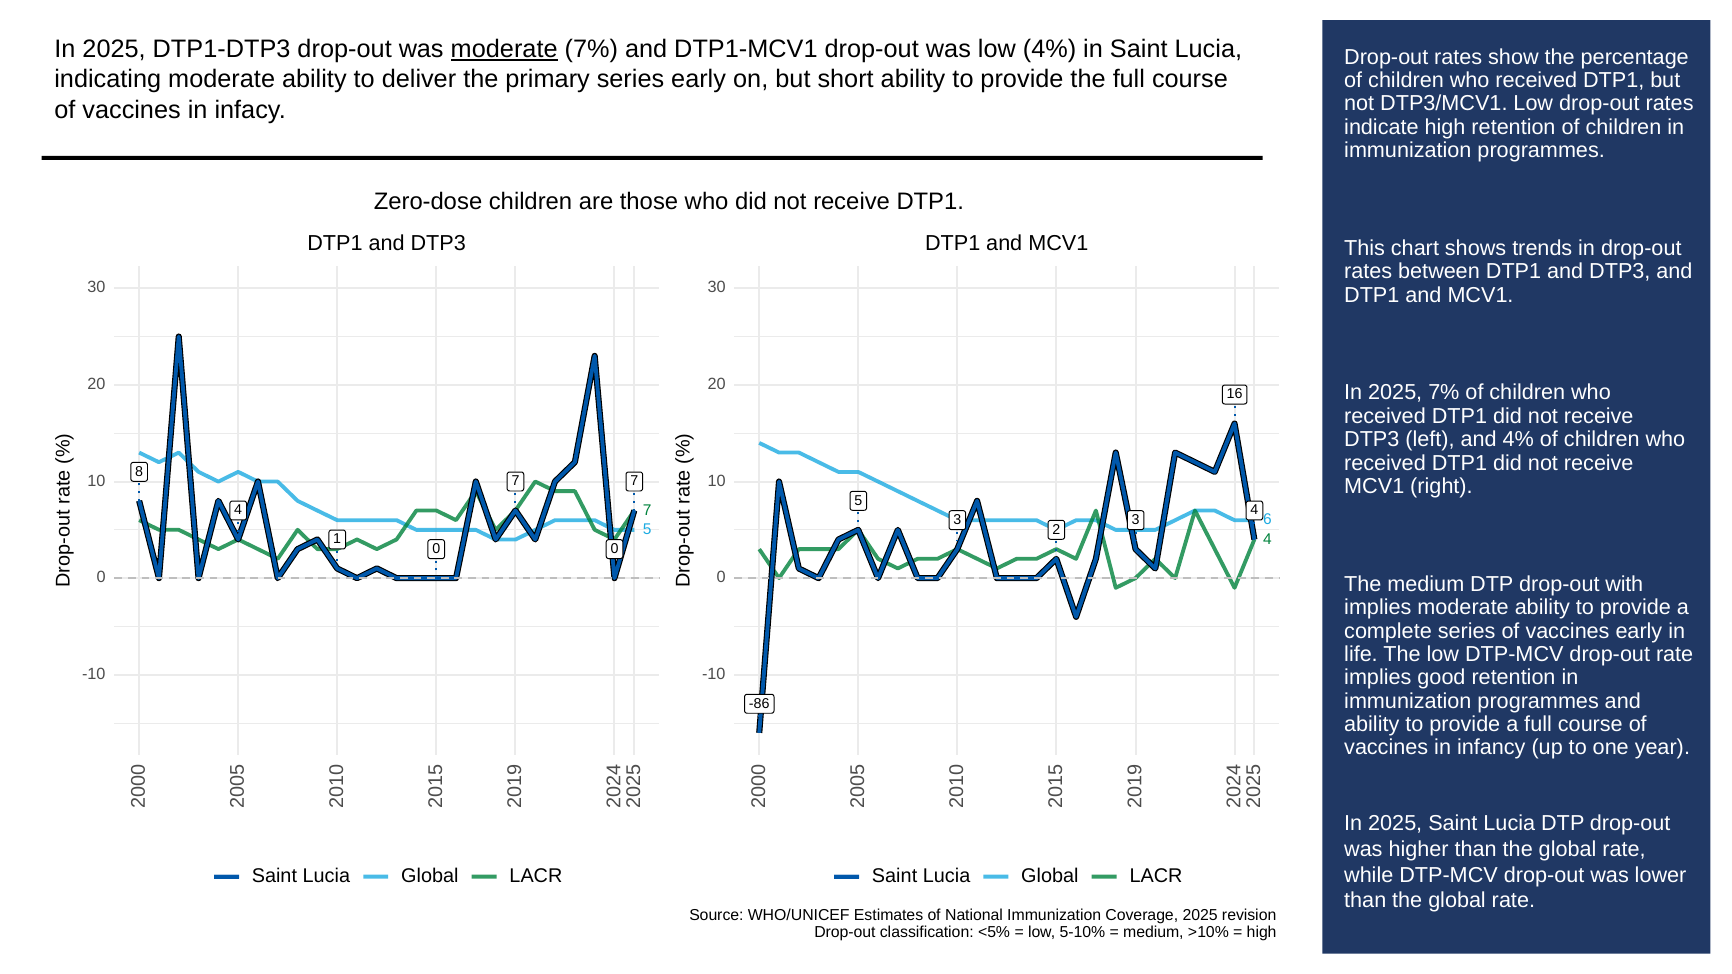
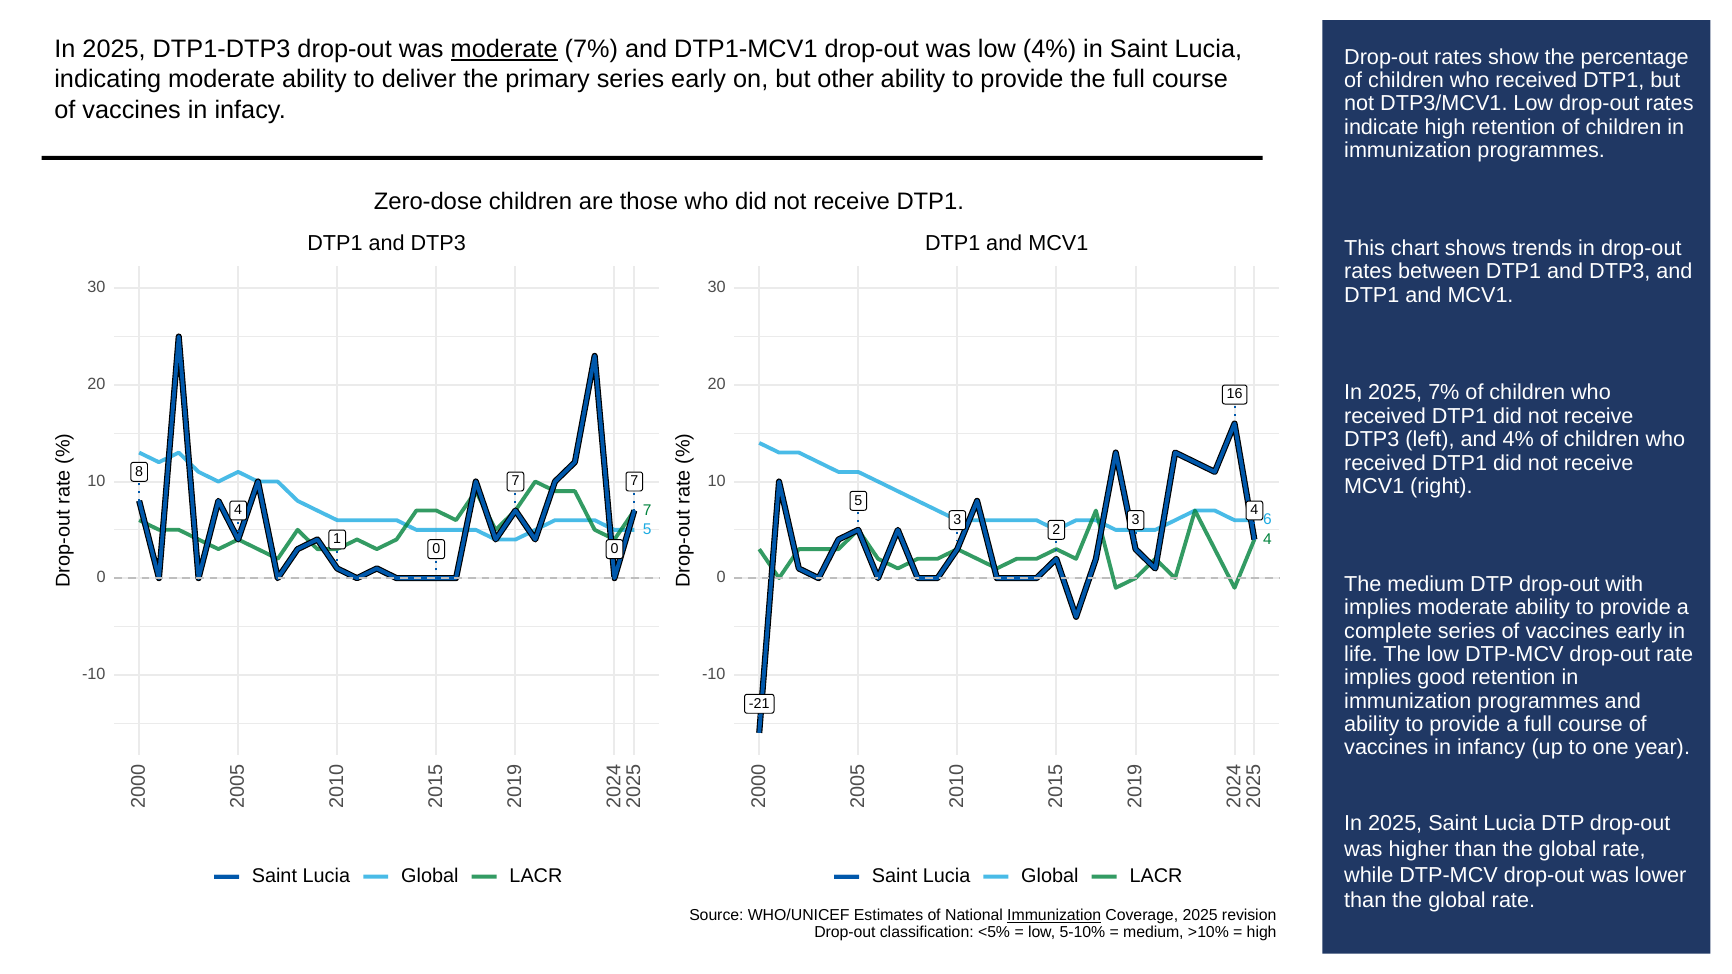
short: short -> other (846, 80)
-86: -86 -> -21 (759, 703)
Immunization underline: none -> present (1054, 916)
